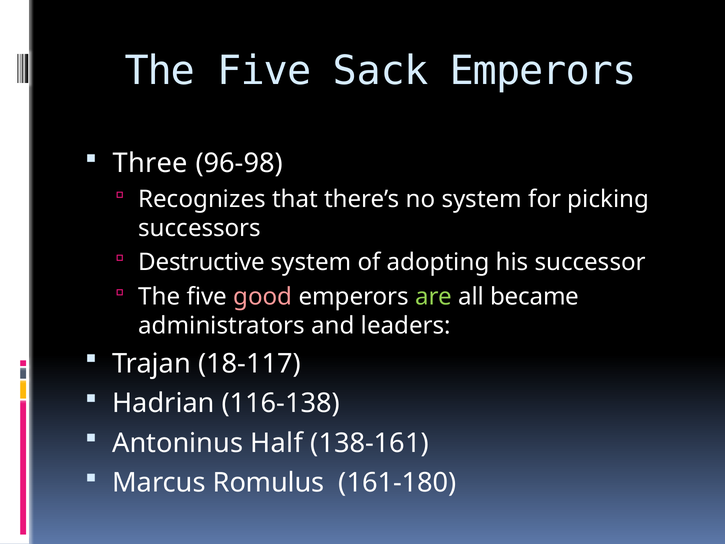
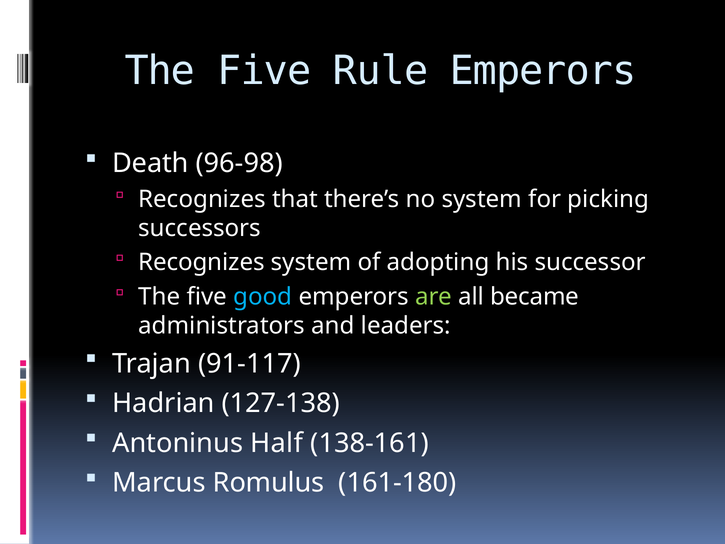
Sack: Sack -> Rule (381, 71)
Three: Three -> Death (150, 163)
Destructive: Destructive -> Recognizes (202, 262)
good colour: pink -> light blue (263, 296)
18-117: 18-117 -> 91-117 (249, 364)
116-138: 116-138 -> 127-138 (281, 403)
